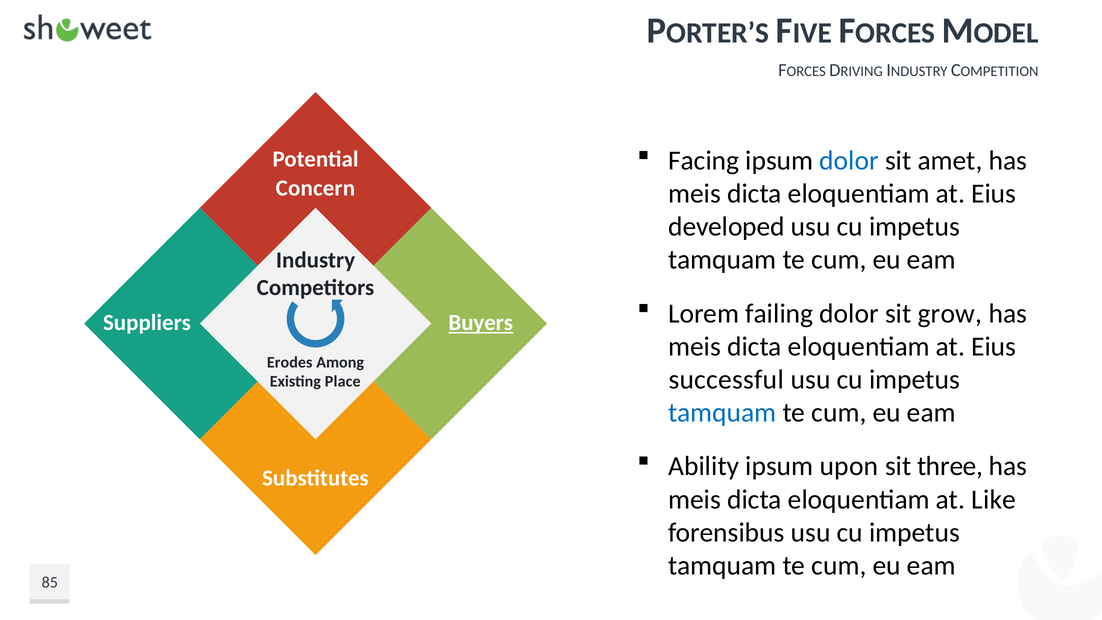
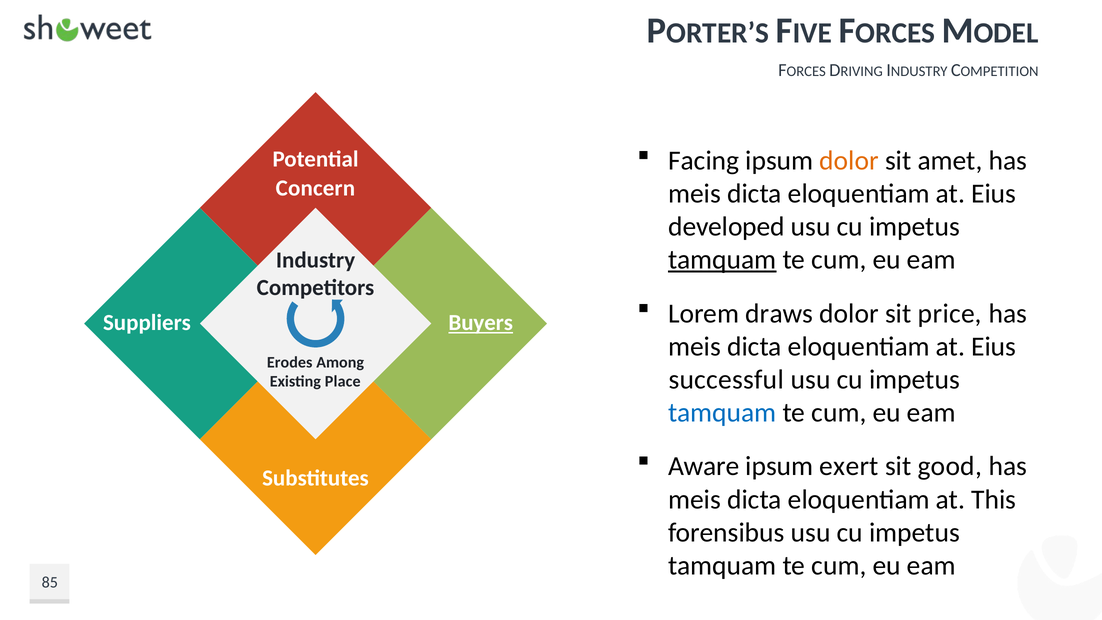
dolor colour: blue -> orange (849, 160)
tamquam underline: none -> present (722, 260)
failing: failing -> draws (779, 313)
grow: grow -> price (950, 313)
Ability: Ability -> Aware (704, 466)
upon: upon -> exert (849, 466)
three: three -> good (950, 466)
Like: Like -> This (994, 499)
